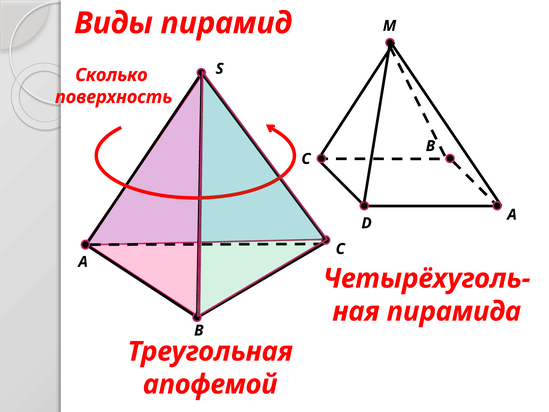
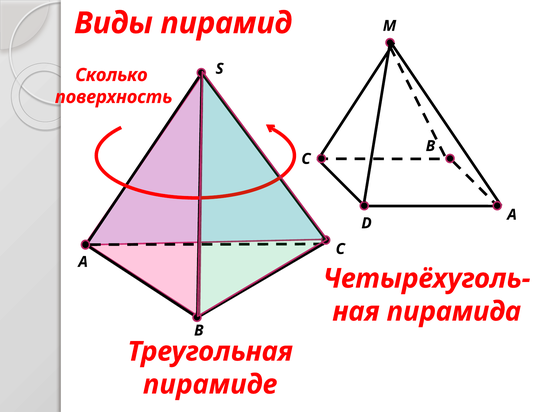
апофемой: апофемой -> пирамиде (210, 384)
